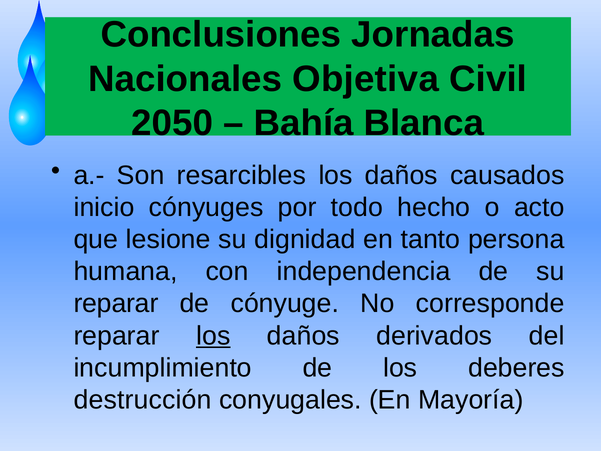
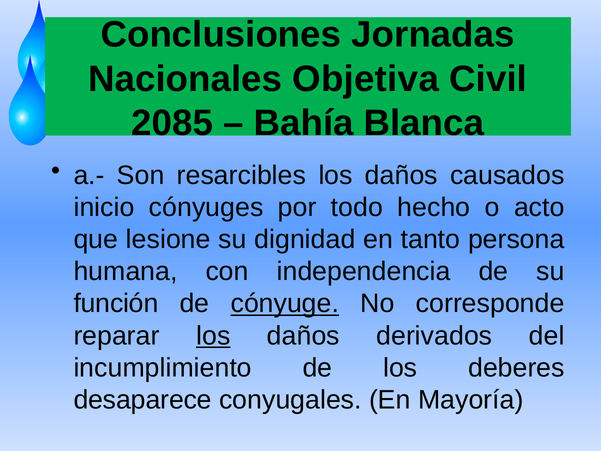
2050: 2050 -> 2085 (172, 123)
reparar: reparar -> función (116, 303)
cónyuge underline: none -> present (285, 303)
destrucción: destrucción -> desaparece (143, 400)
